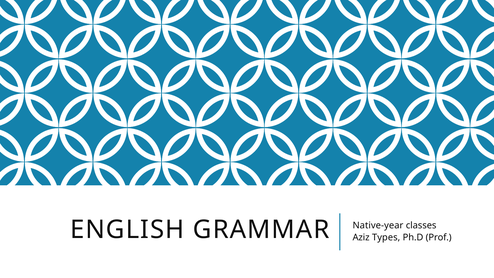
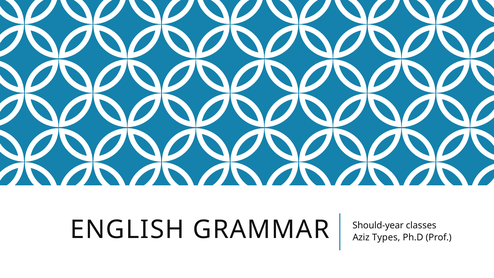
Native-year: Native-year -> Should-year (378, 225)
